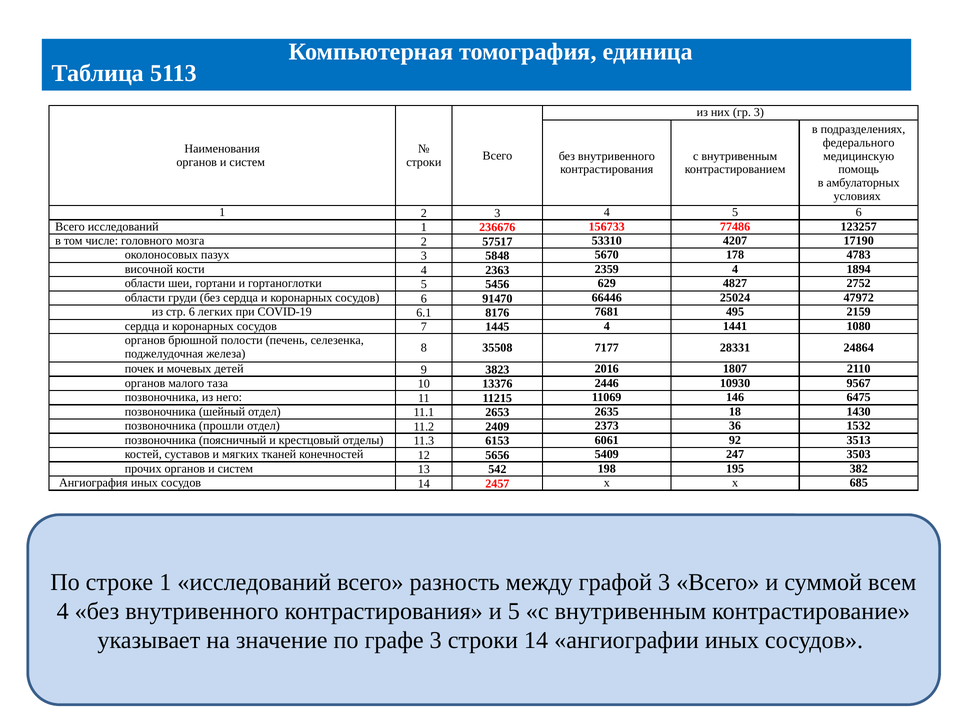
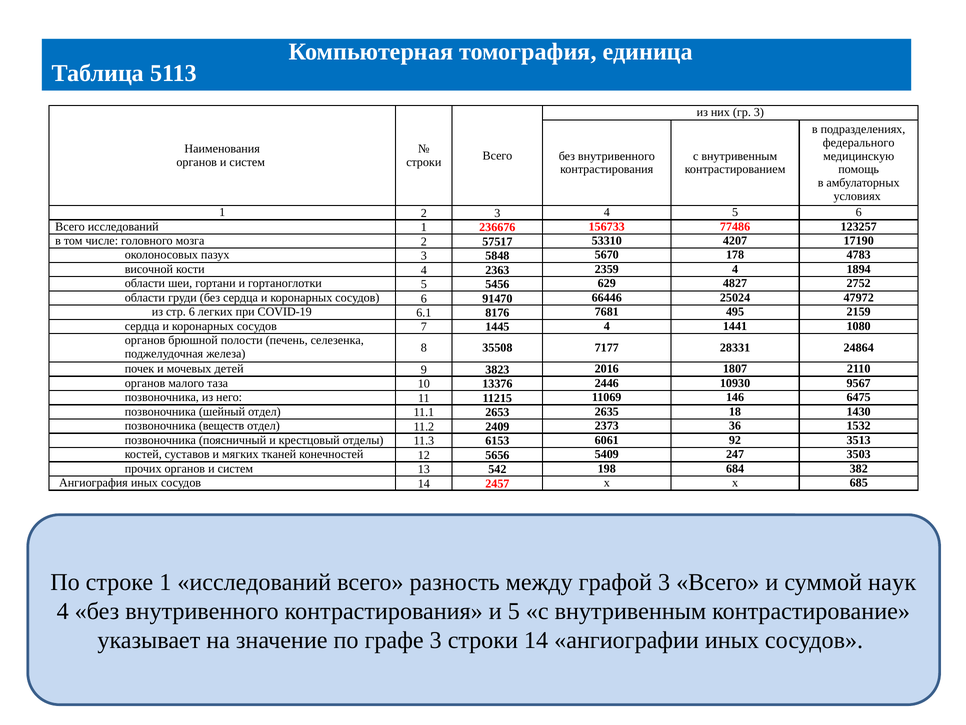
прошли: прошли -> веществ (222, 426)
195: 195 -> 684 (735, 468)
всем: всем -> наук (892, 582)
